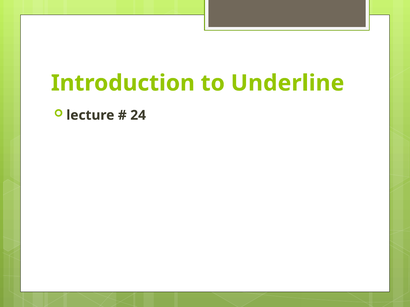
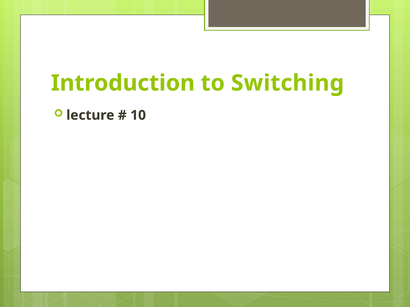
Underline: Underline -> Switching (287, 83)
24: 24 -> 10 (138, 115)
